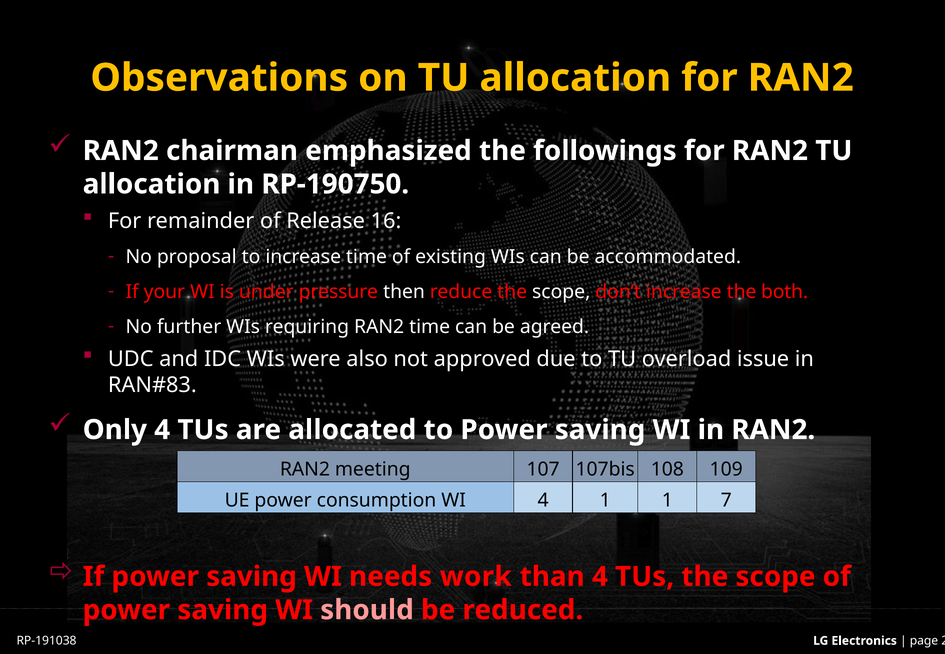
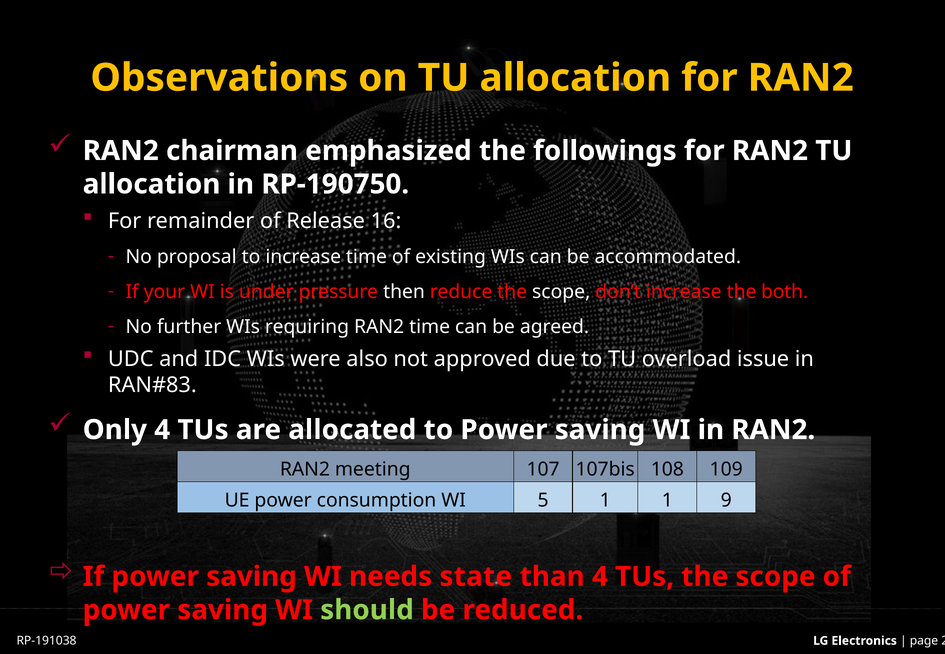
WI 4: 4 -> 5 (543, 501)
7: 7 -> 9 (726, 501)
work: work -> state (476, 577)
should colour: pink -> light green (367, 610)
